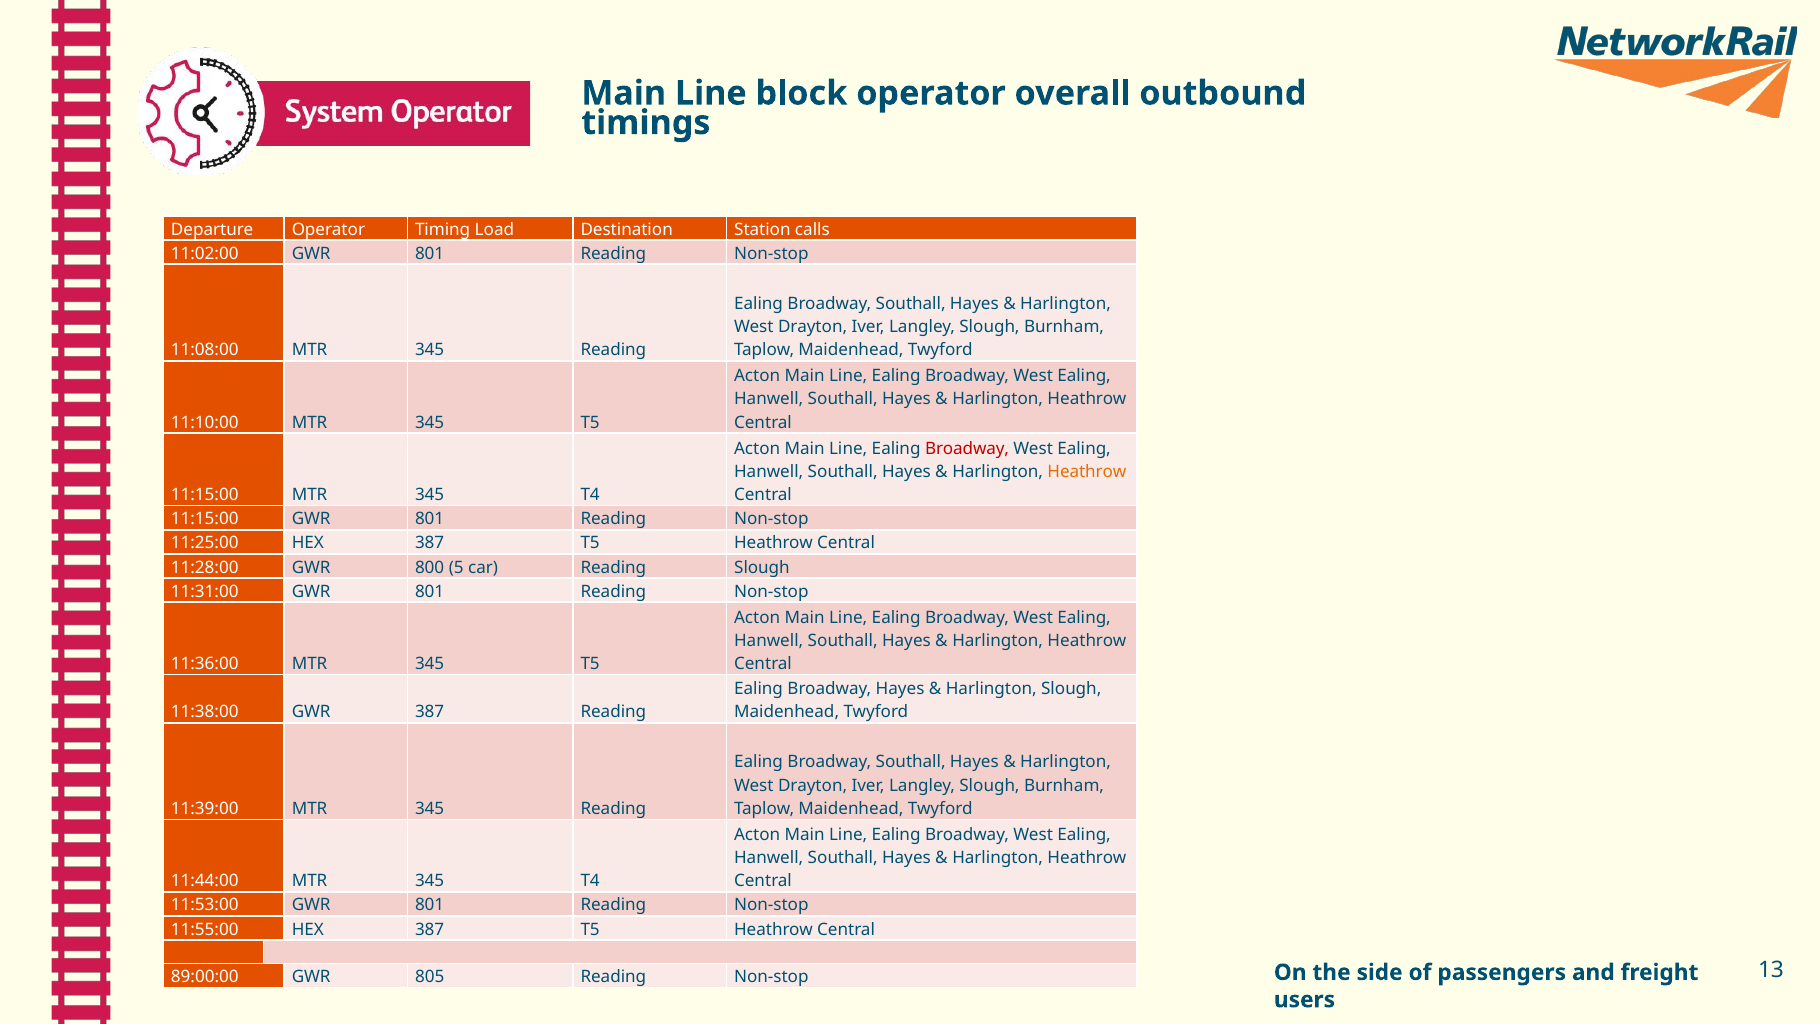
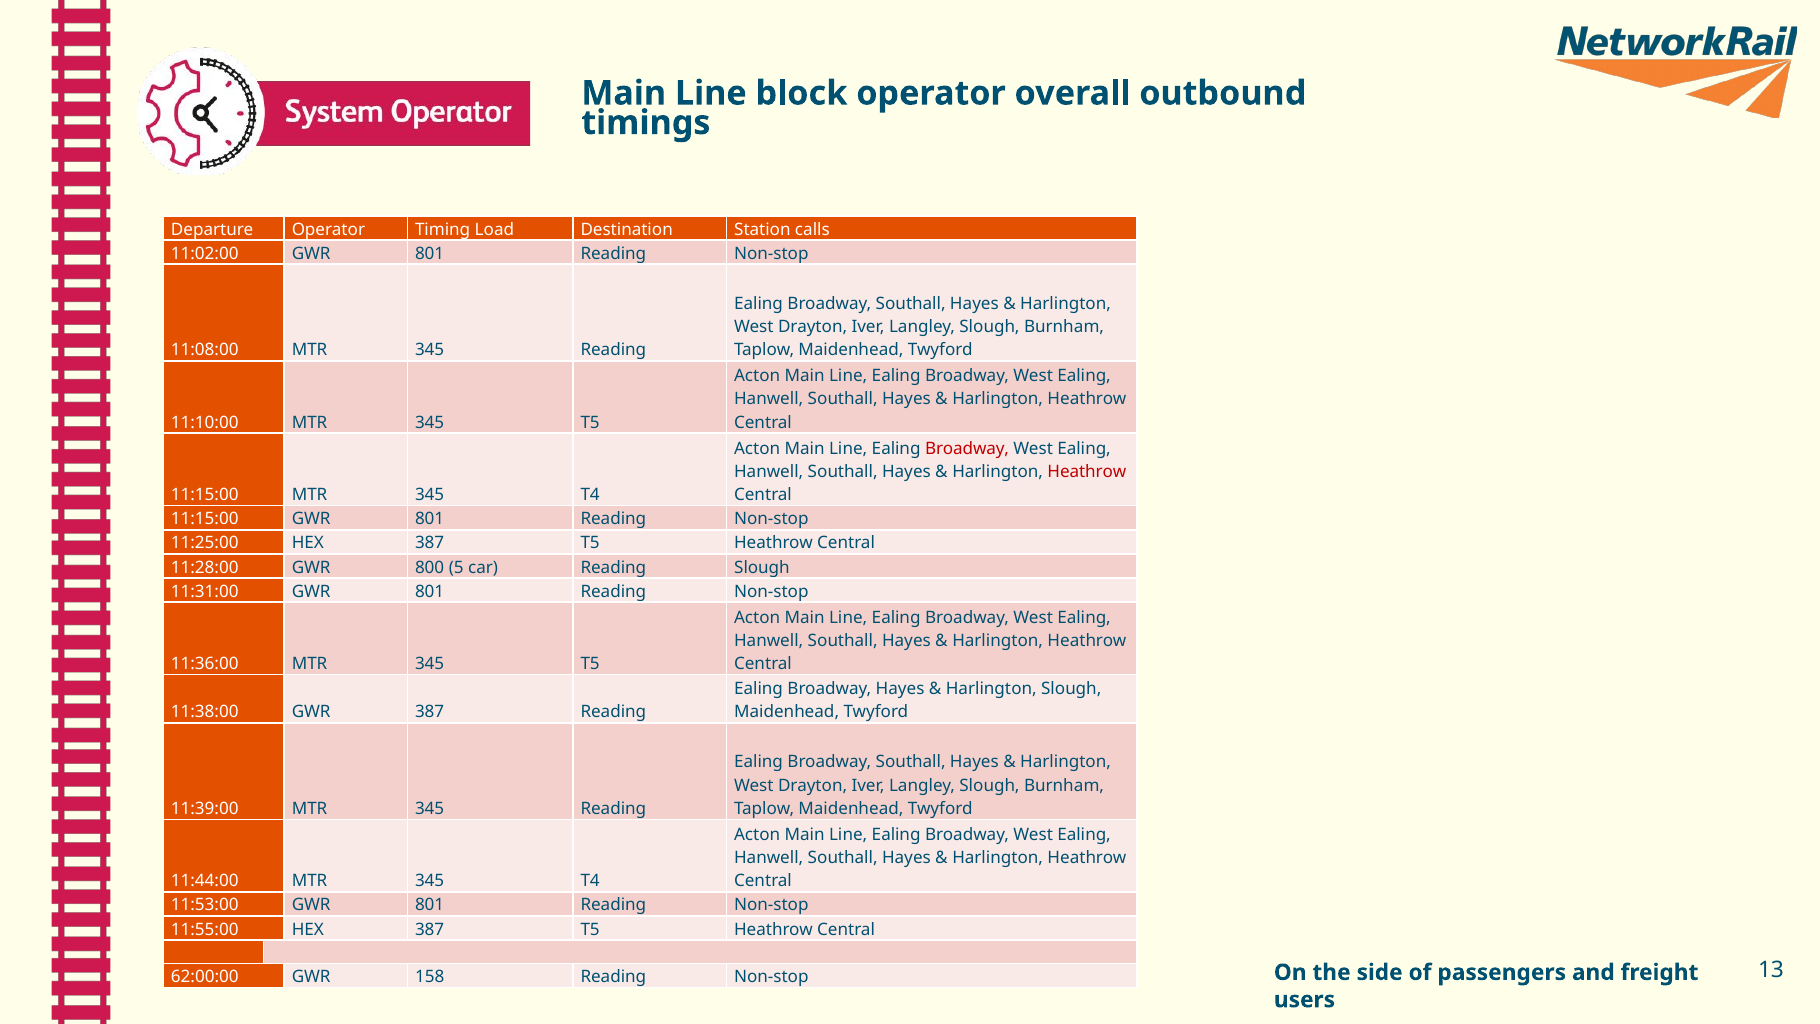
Heathrow colour: orange -> red (1087, 472)
89:00:00: 89:00:00 -> 62:00:00 (205, 977)
805: 805 -> 158 (430, 977)
